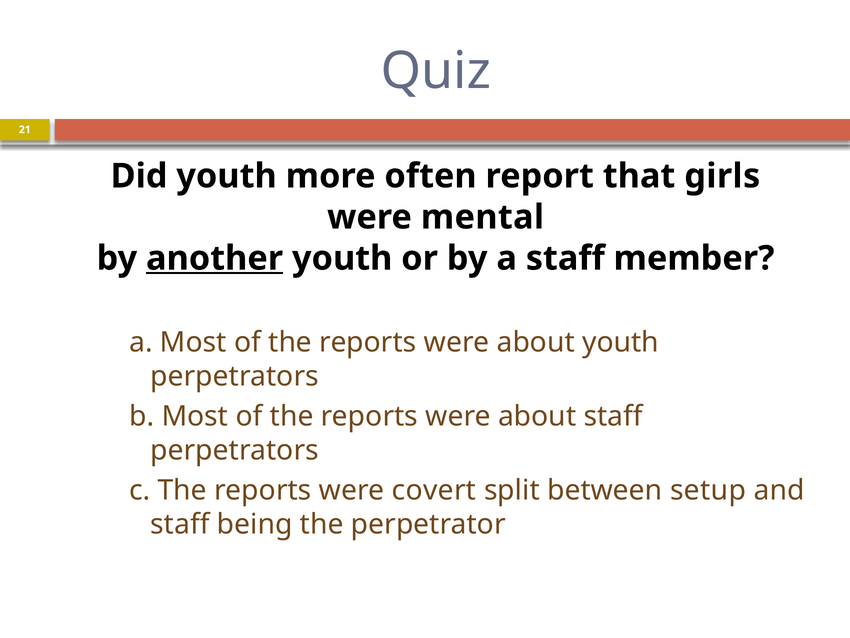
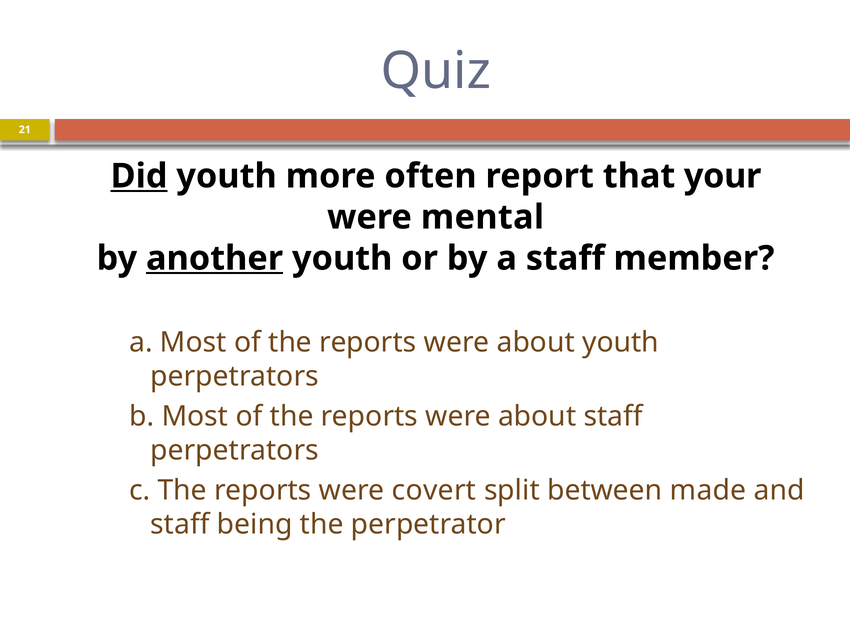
Did underline: none -> present (139, 176)
girls: girls -> your (723, 176)
setup: setup -> made (708, 490)
